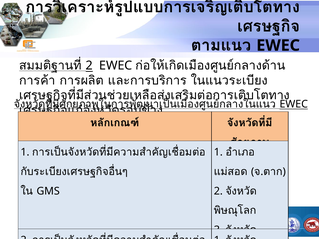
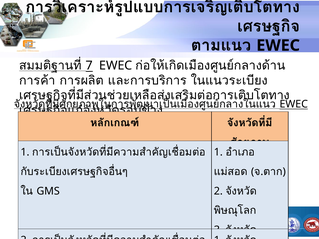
2: 2 -> 7 (89, 66)
